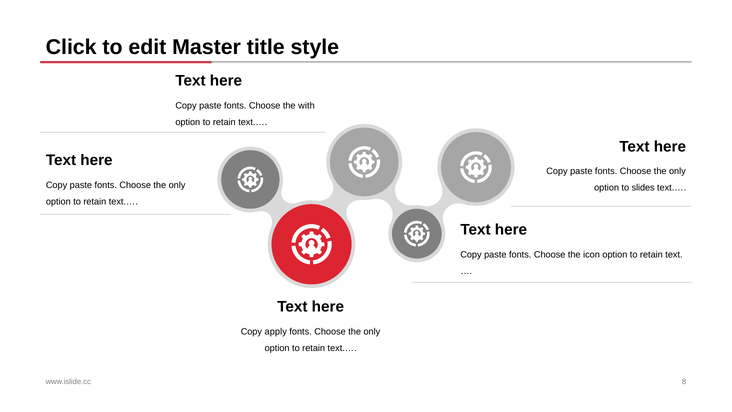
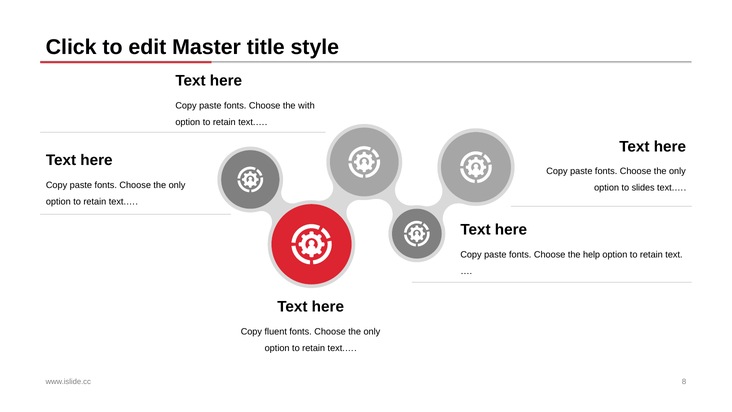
icon: icon -> help (592, 255)
apply: apply -> fluent (276, 332)
